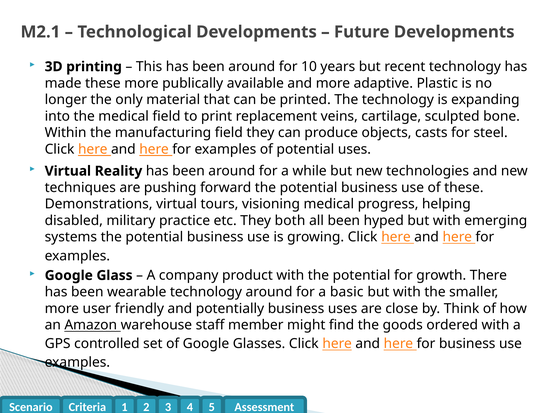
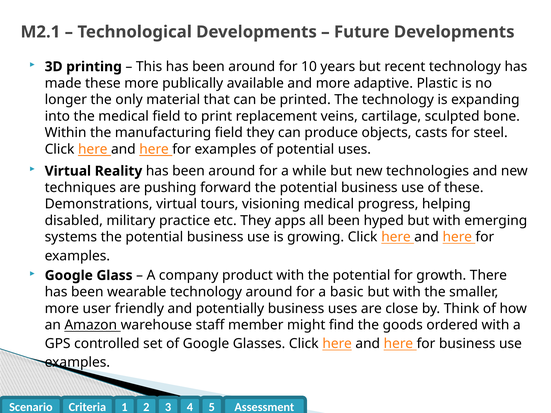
both: both -> apps (290, 221)
